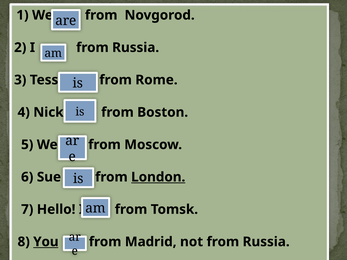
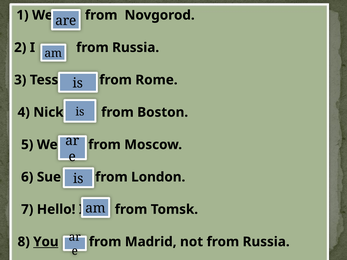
London underline: present -> none (158, 177)
